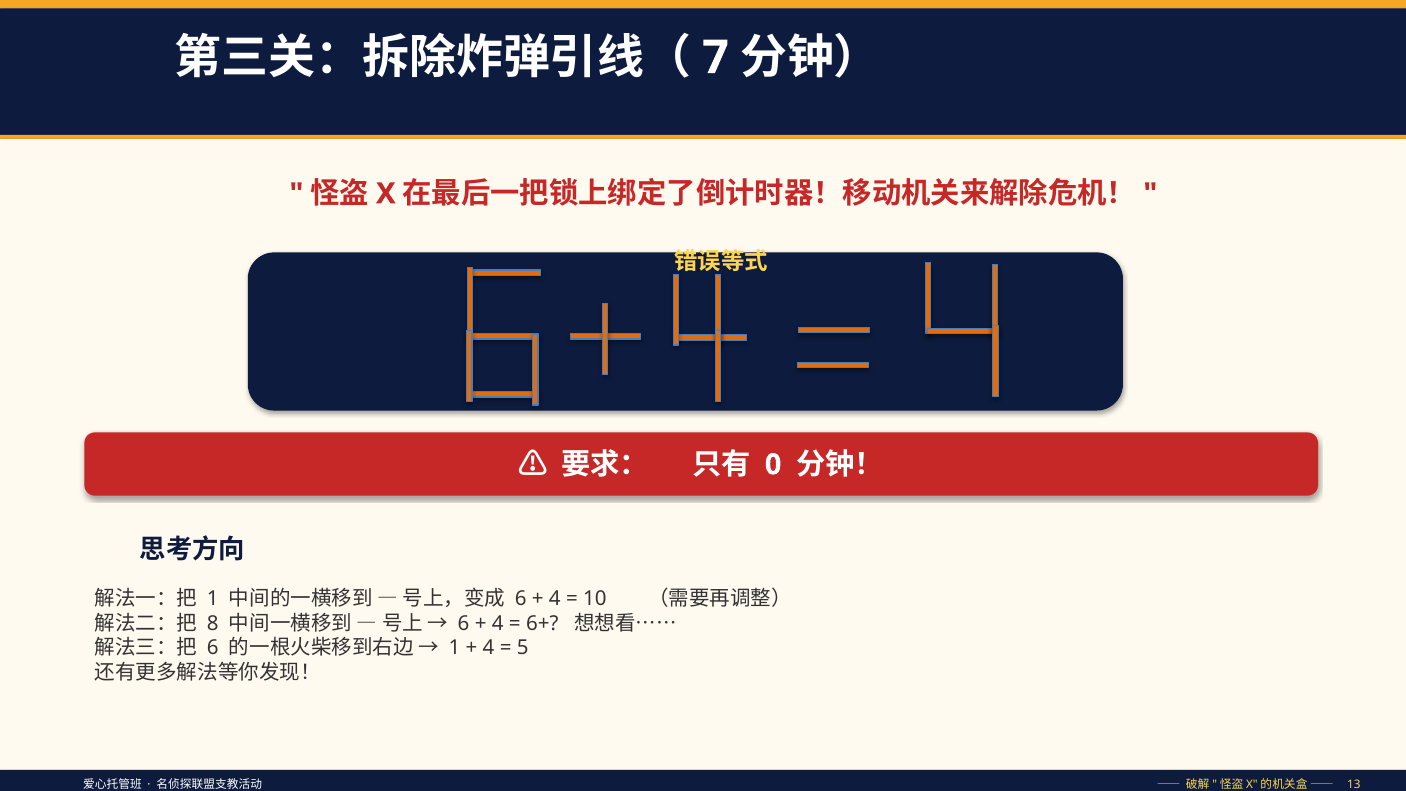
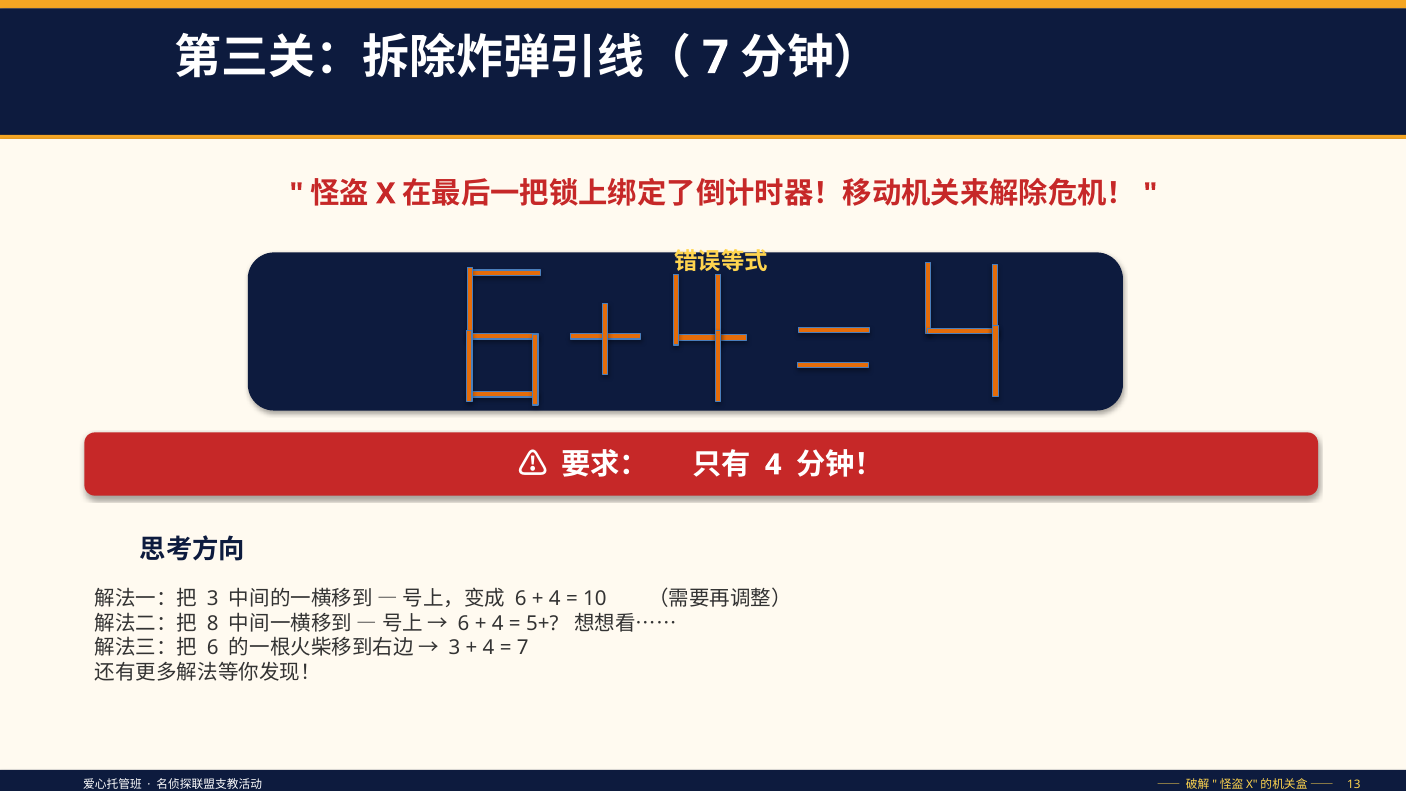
0: 0 -> 4 (773, 465)
1: 1 -> 3 (213, 599)
6+: 6+ -> 5+ (542, 623)
1: 1 -> 3 (454, 648)
5: 5 -> 7 (523, 648)
